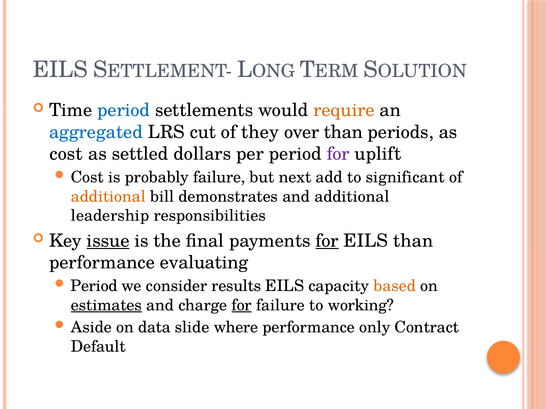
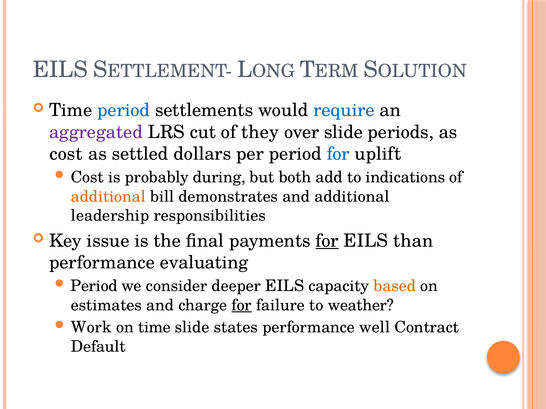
require colour: orange -> blue (344, 110)
aggregated colour: blue -> purple (96, 132)
over than: than -> slide (343, 132)
for colour: purple -> blue (338, 154)
probably failure: failure -> during (219, 178)
next: next -> both (295, 178)
significant: significant -> indications (405, 178)
issue underline: present -> none (108, 241)
results: results -> deeper (236, 286)
estimates underline: present -> none (106, 305)
working: working -> weather (361, 305)
Aside: Aside -> Work (91, 328)
on data: data -> time (155, 328)
where: where -> states (236, 328)
only: only -> well (375, 328)
